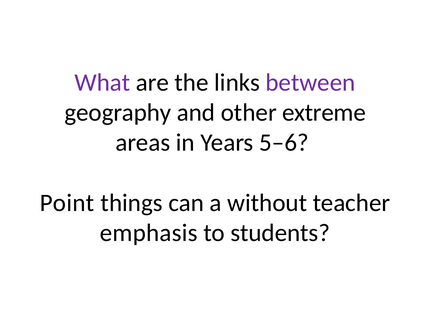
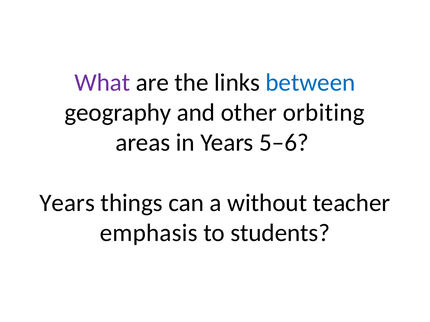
between colour: purple -> blue (310, 83)
extreme: extreme -> orbiting (324, 113)
Point: Point -> Years (67, 203)
